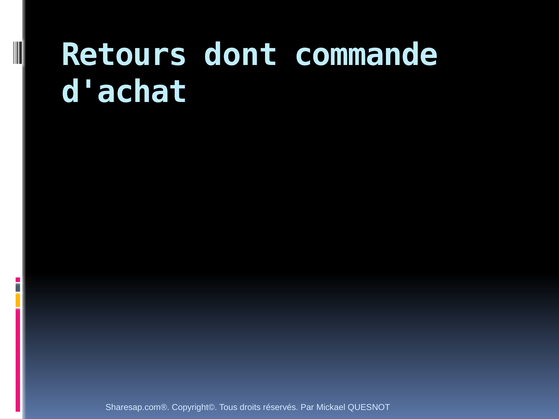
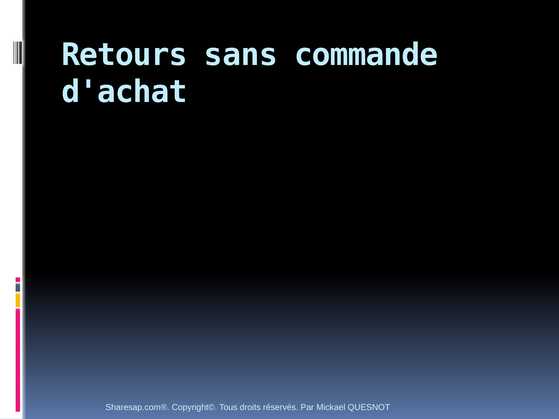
dont: dont -> sans (241, 55)
